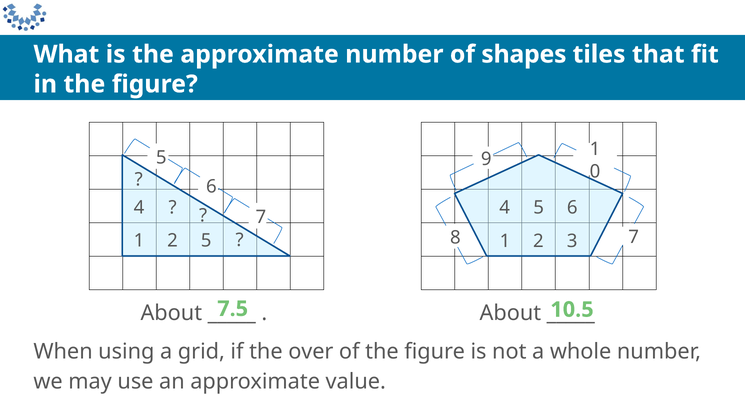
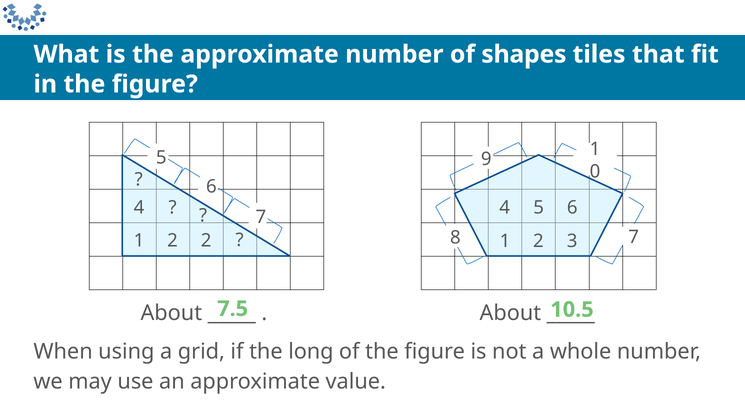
2 5: 5 -> 2 (206, 241)
over: over -> long (311, 352)
